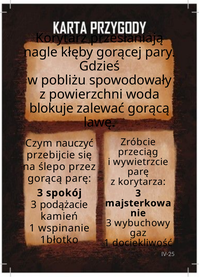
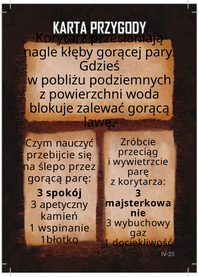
spowodowały: spowodowały -> podziemnych (130, 80)
podążacie: podążacie -> apetyczny (64, 205)
